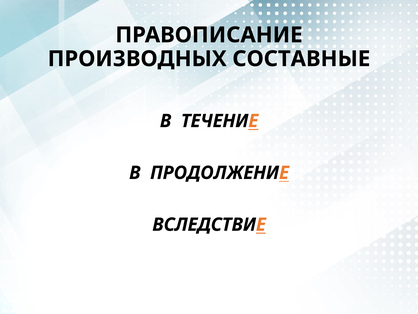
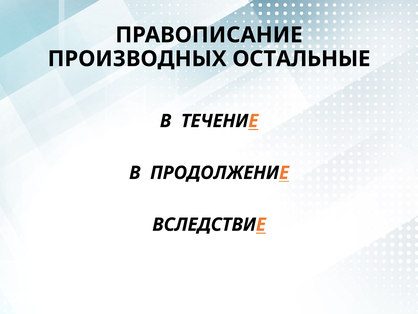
СОСТАВНЫЕ: СОСТАВНЫЕ -> ОСТАЛЬНЫЕ (301, 59)
